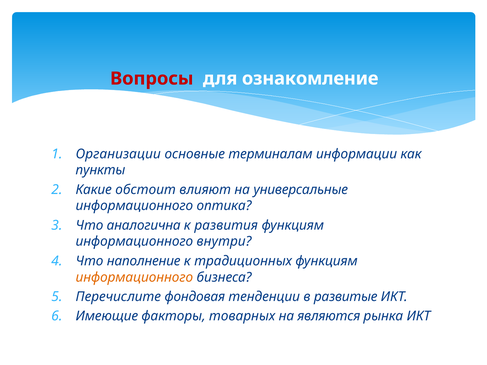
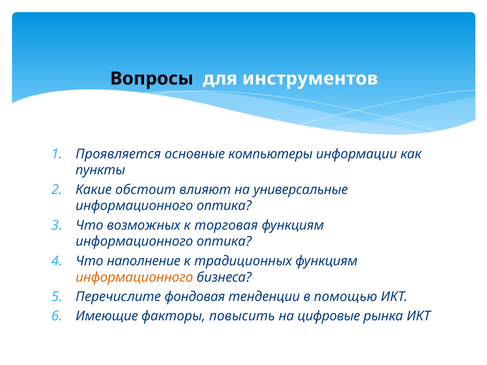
Вопросы colour: red -> black (152, 79)
ознакомление: ознакомление -> инструментов (310, 79)
Организации: Организации -> Проявляется (118, 154)
терминалам: терминалам -> компьютеры (271, 154)
аналогична: аналогична -> возможных (144, 225)
развития: развития -> торговая (226, 225)
внутри: внутри -> оптика (224, 242)
развитые: развитые -> помощью (346, 297)
товарных: товарных -> повысить (242, 316)
являются: являются -> цифровые (329, 316)
